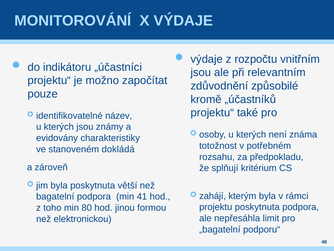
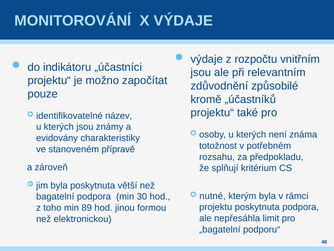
dokládá: dokládá -> přípravě (118, 149)
zahájí: zahájí -> nutné (213, 196)
41: 41 -> 30 (142, 196)
80: 80 -> 89 (87, 207)
